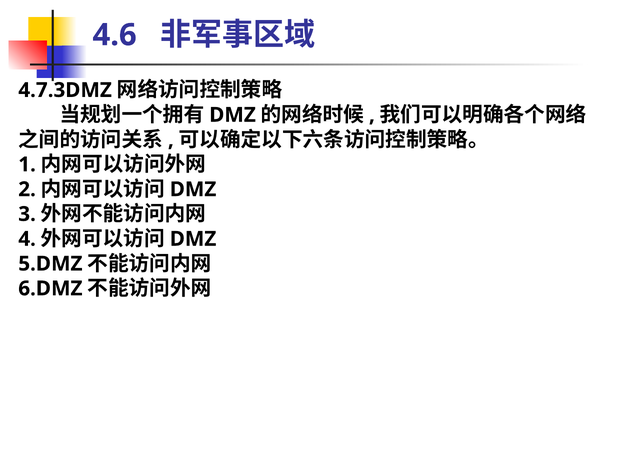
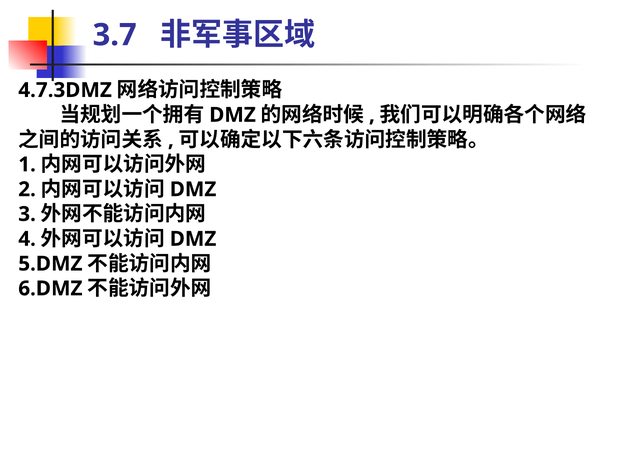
4.6: 4.6 -> 3.7 (115, 35)
